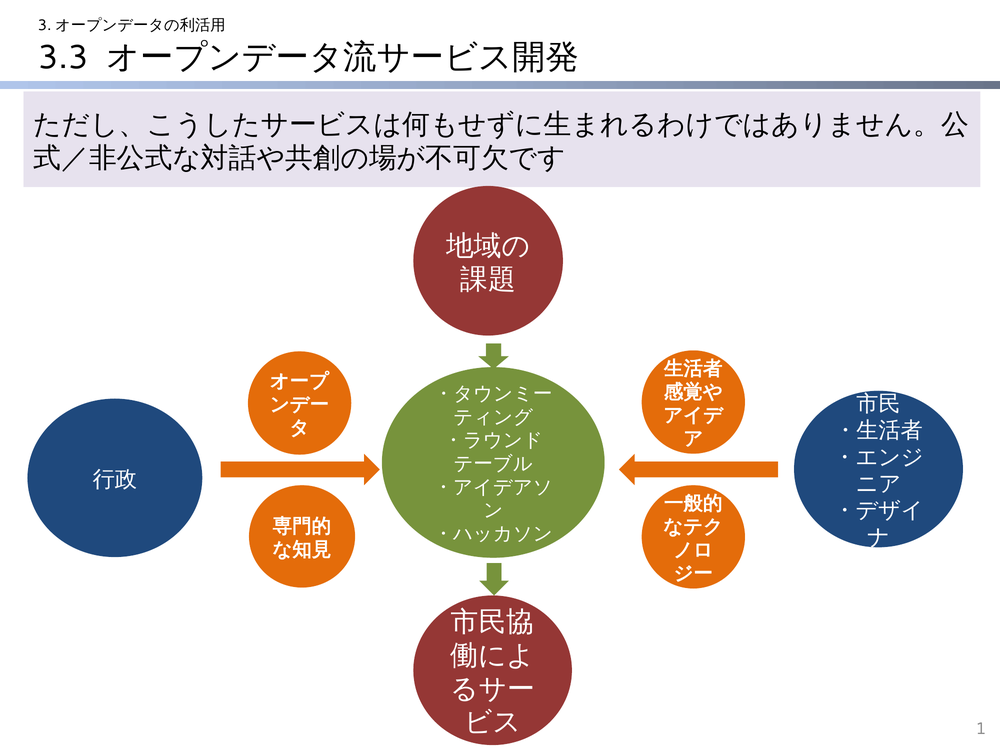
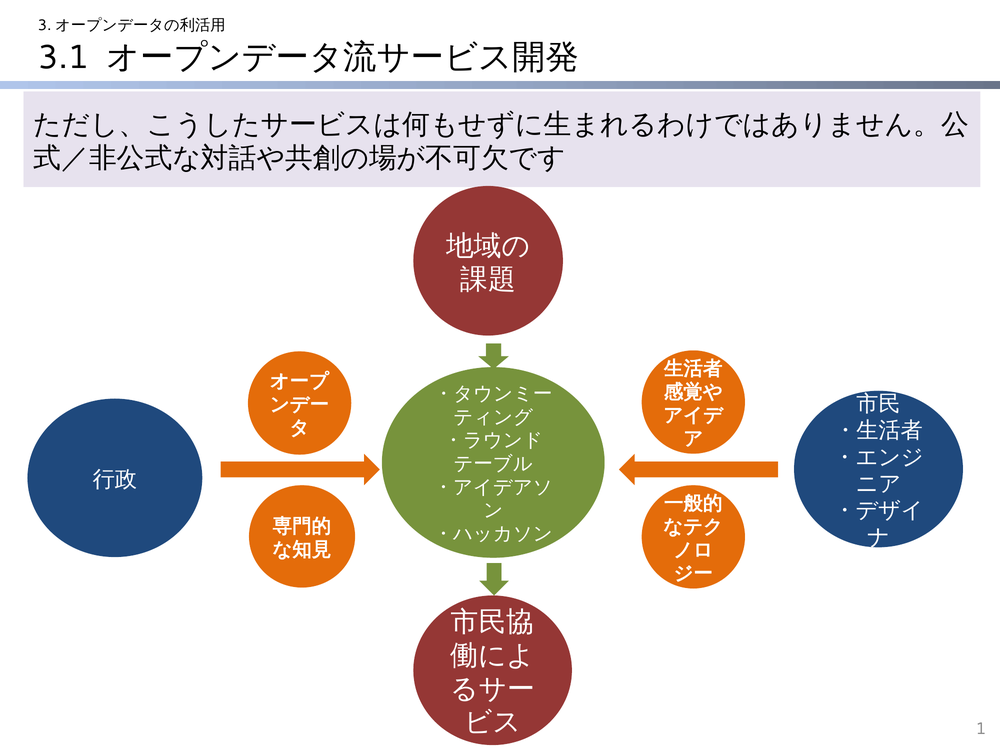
3.3: 3.3 -> 3.1 (63, 57)
